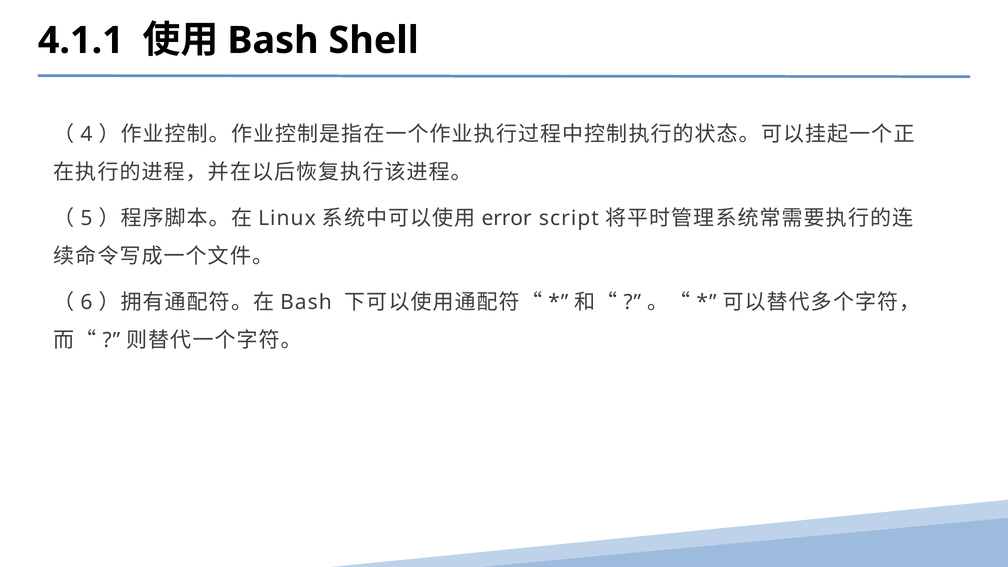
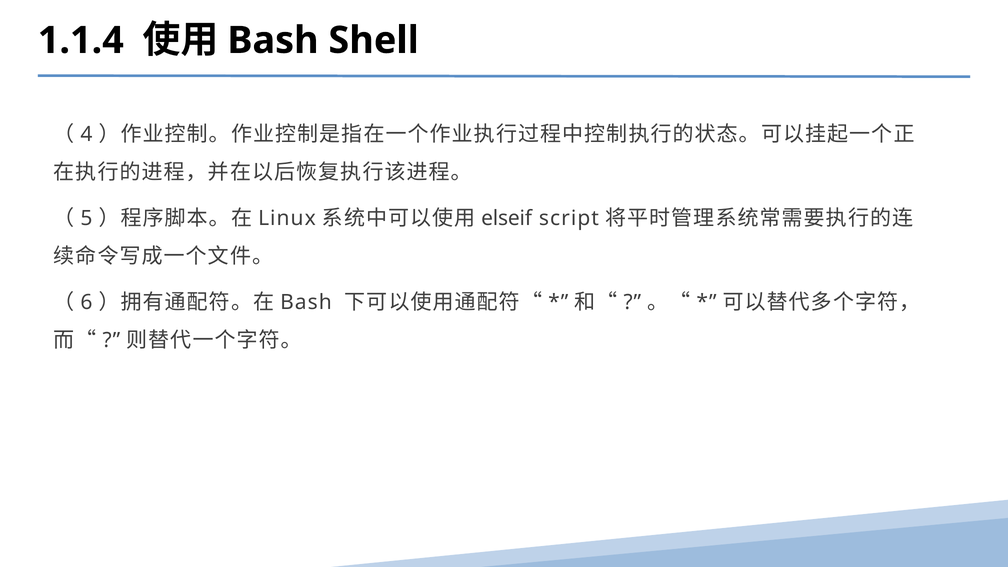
4.1.1: 4.1.1 -> 1.1.4 (81, 40)
error: error -> elseif (507, 219)
